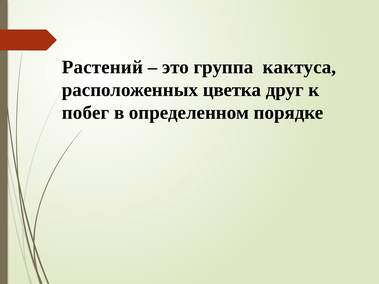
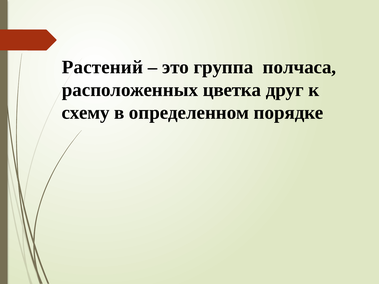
кактуса: кактуса -> полчаса (299, 67)
побег: побег -> схему (86, 113)
